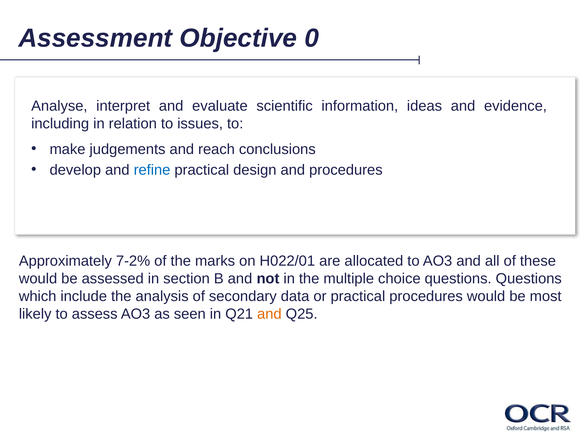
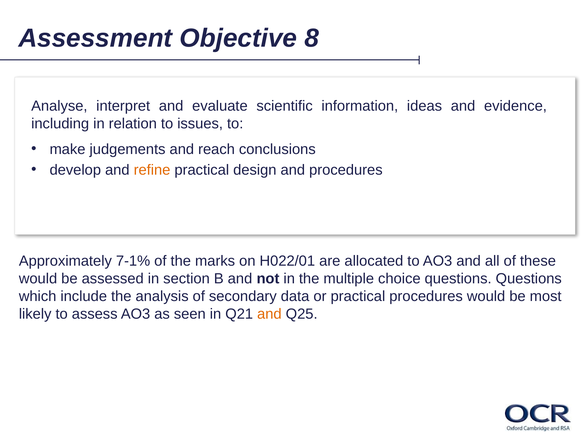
0: 0 -> 8 (312, 38)
refine colour: blue -> orange (152, 170)
7-2%: 7-2% -> 7-1% (133, 261)
